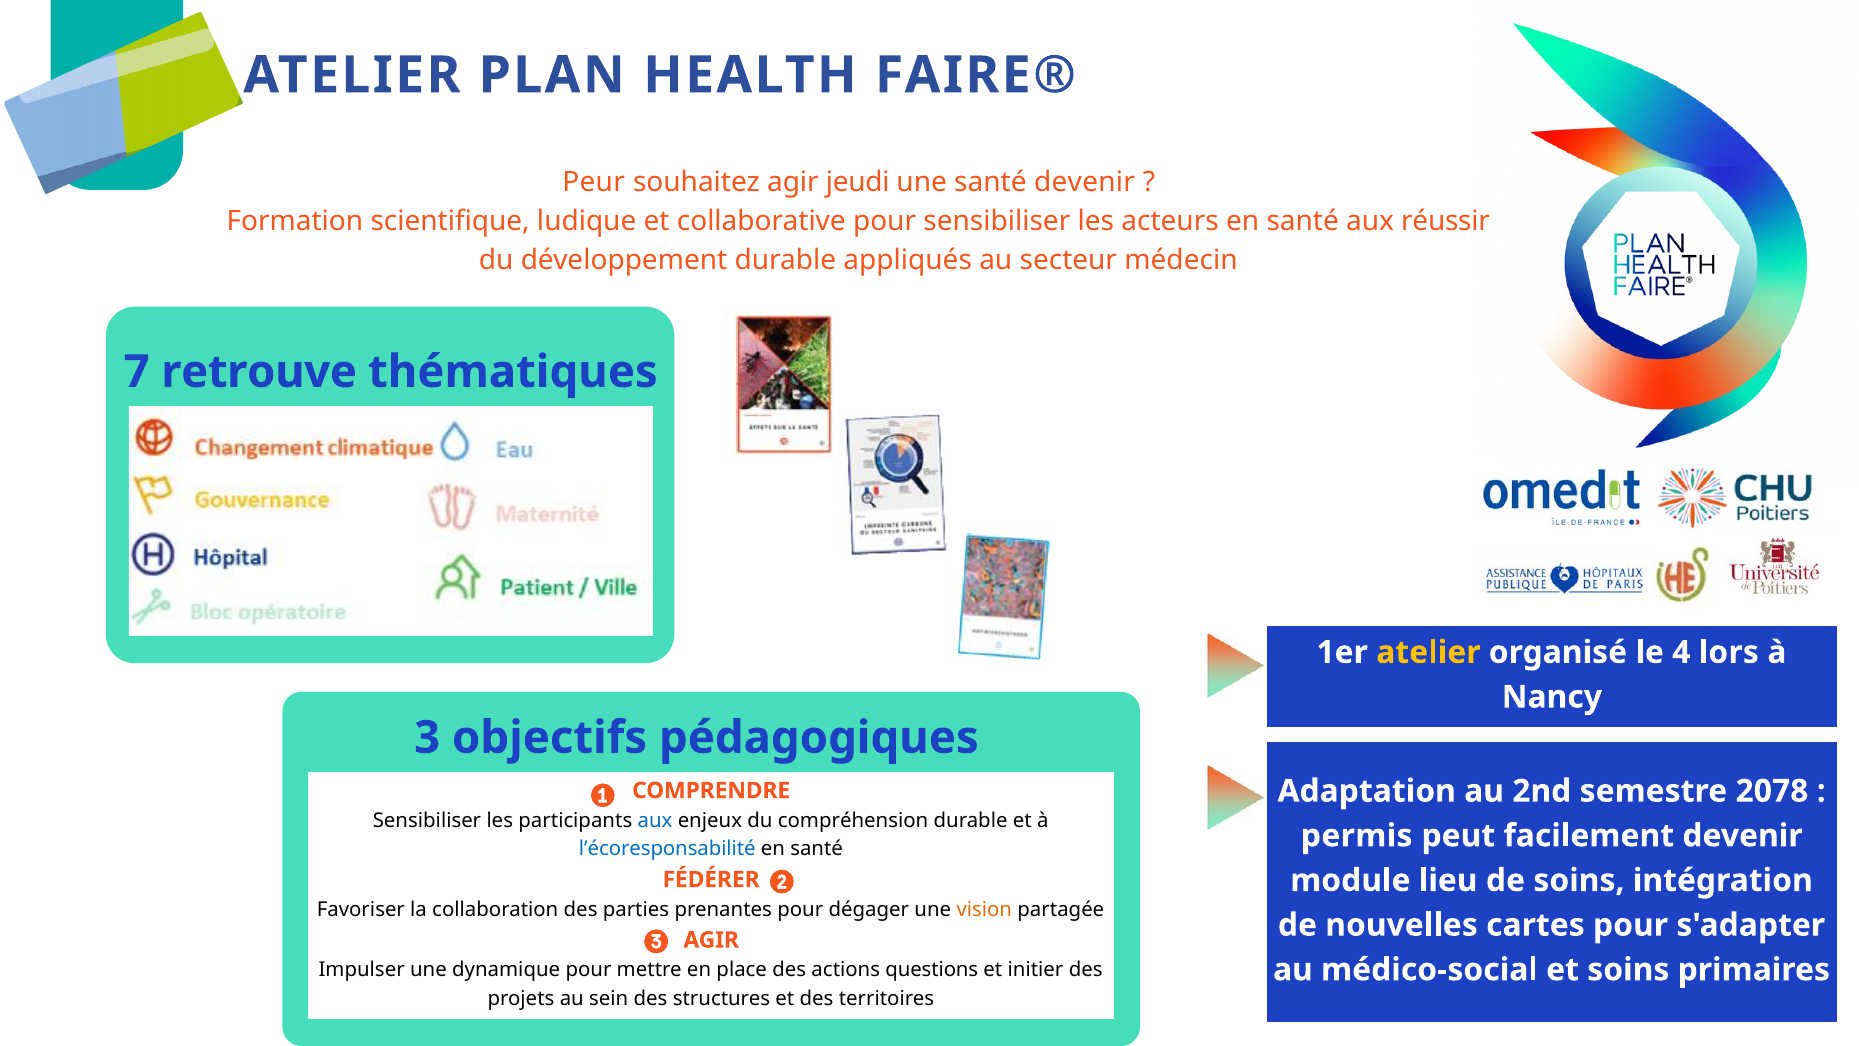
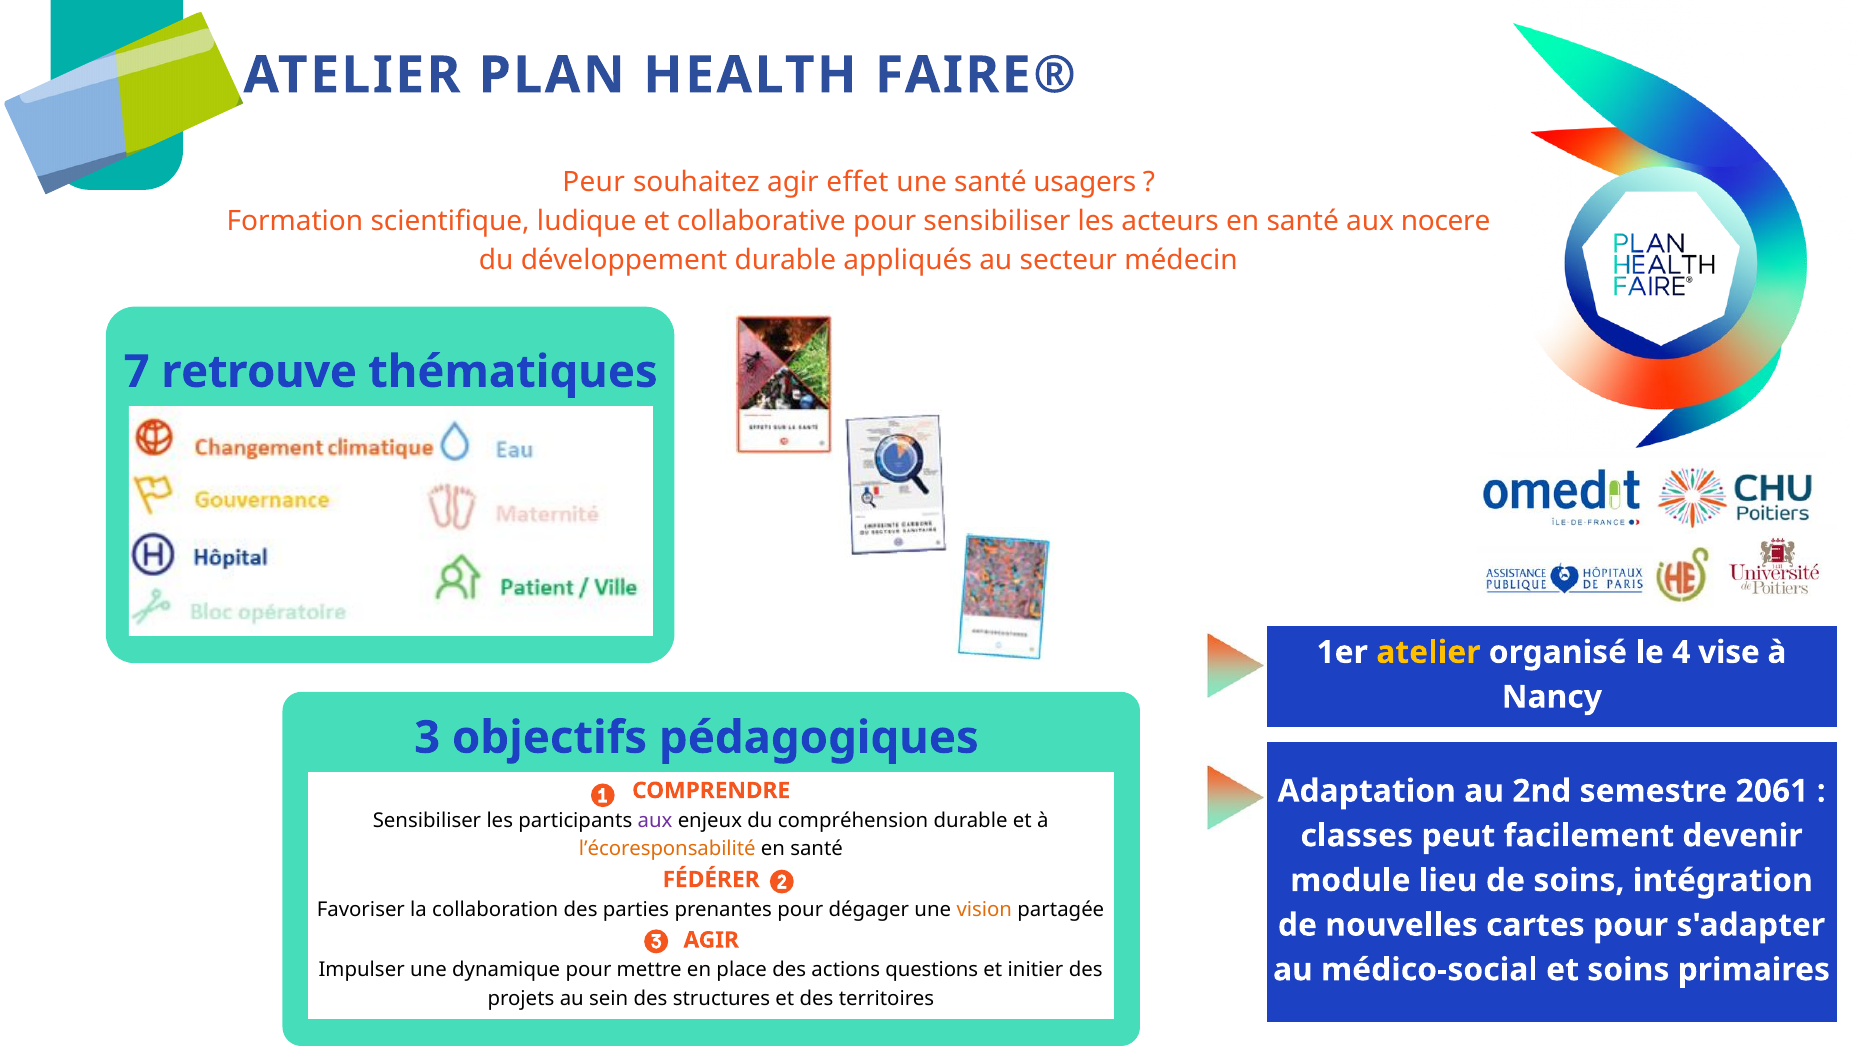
jeudi: jeudi -> effet (858, 182)
santé devenir: devenir -> usagers (1085, 182)
réussir: réussir -> nocere (1446, 221)
lors: lors -> vise (1729, 652)
2078: 2078 -> 2061 (1772, 791)
aux colour: blue -> purple (655, 820)
permis: permis -> classes (1357, 836)
l’écoresponsabilité colour: blue -> orange (667, 849)
